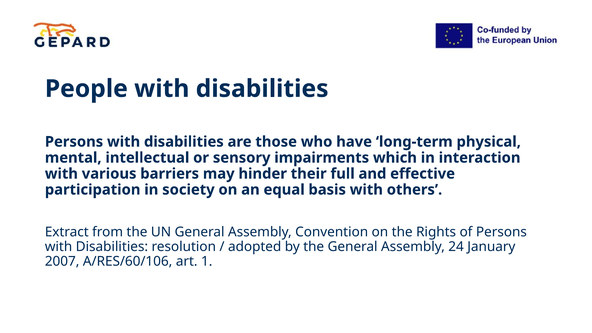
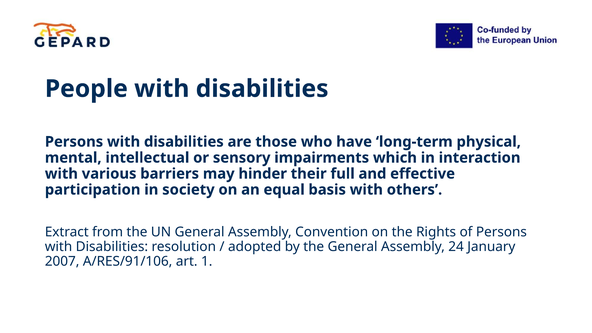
A/RES/60/106: A/RES/60/106 -> A/RES/91/106 (128, 261)
